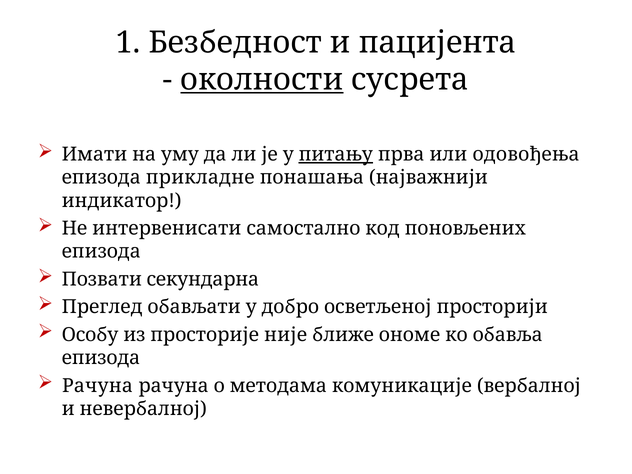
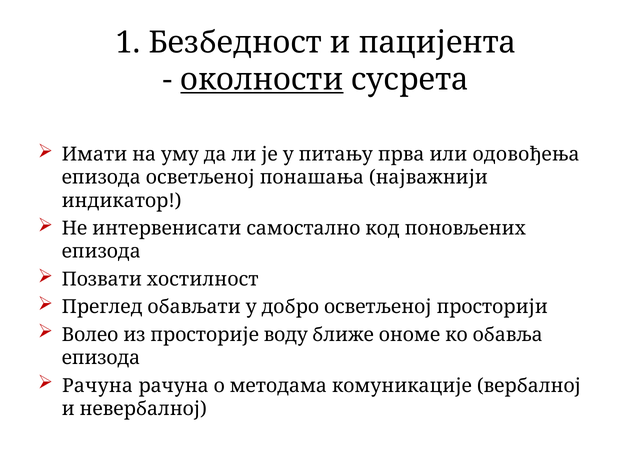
питању underline: present -> none (336, 154)
епизода прикладне: прикладне -> осветљеној (200, 178)
секундарна: секундарна -> хостилност (203, 279)
Особу: Особу -> Волео (90, 335)
није: није -> воду (286, 335)
